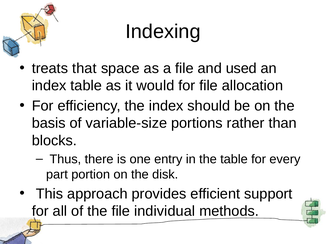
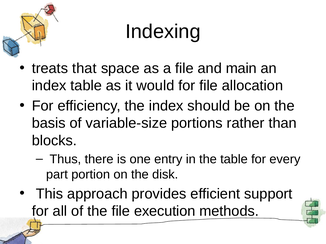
used: used -> main (241, 68)
individual: individual -> execution (165, 212)
